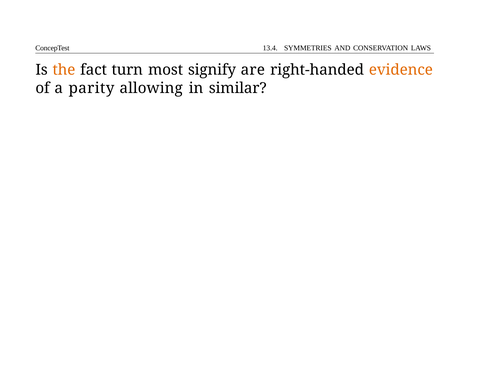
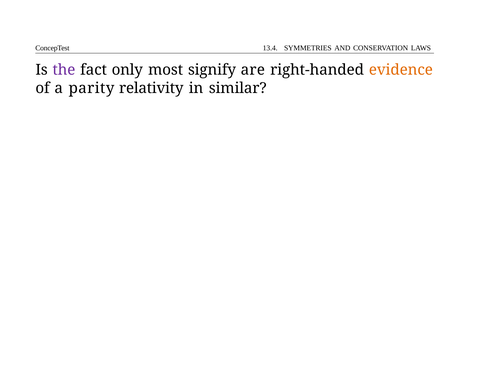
the colour: orange -> purple (64, 70)
turn: turn -> only (127, 70)
allowing: allowing -> relativity (151, 88)
